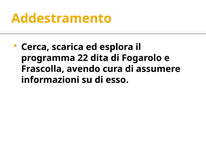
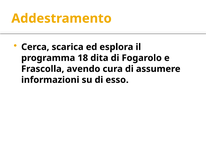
22: 22 -> 18 (83, 58)
